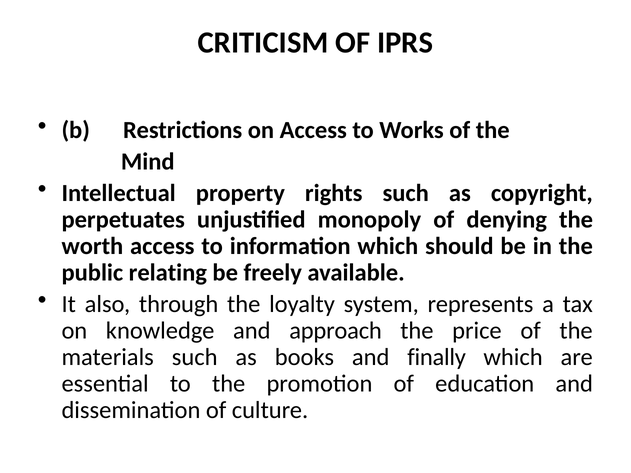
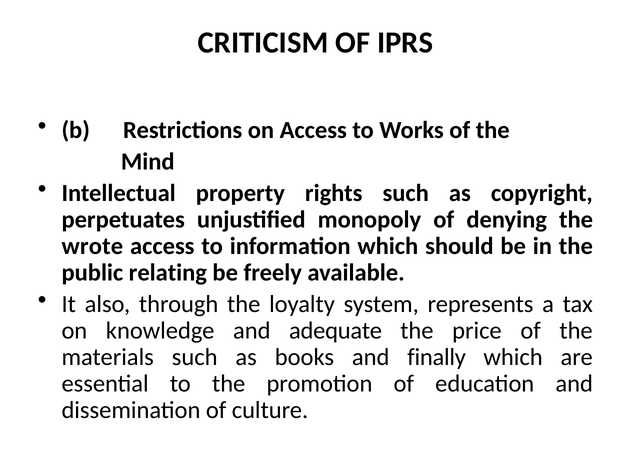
worth: worth -> wrote (92, 246)
approach: approach -> adequate (336, 331)
